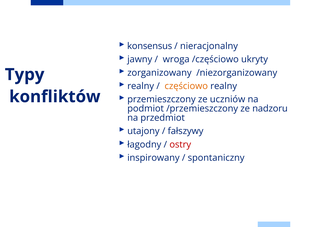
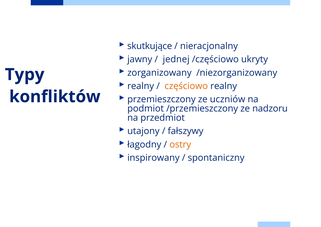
konsensus: konsensus -> skutkujące (150, 46)
wroga: wroga -> jednej (176, 59)
ostry colour: red -> orange (180, 144)
